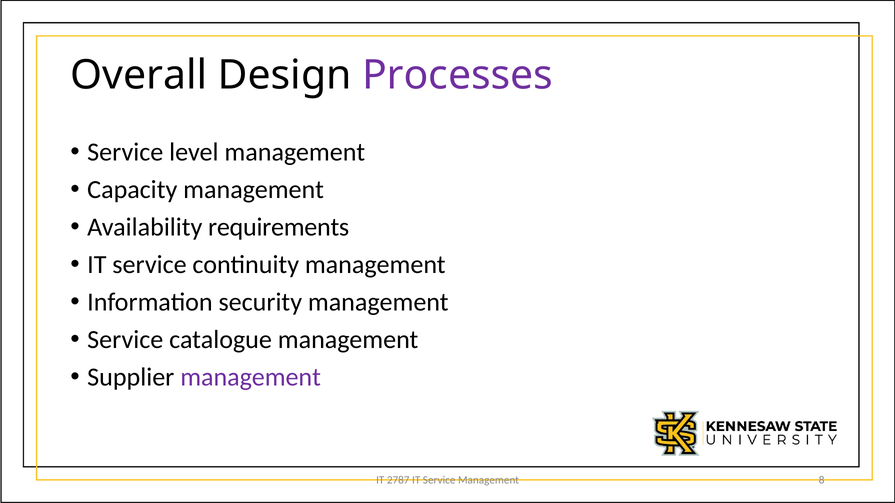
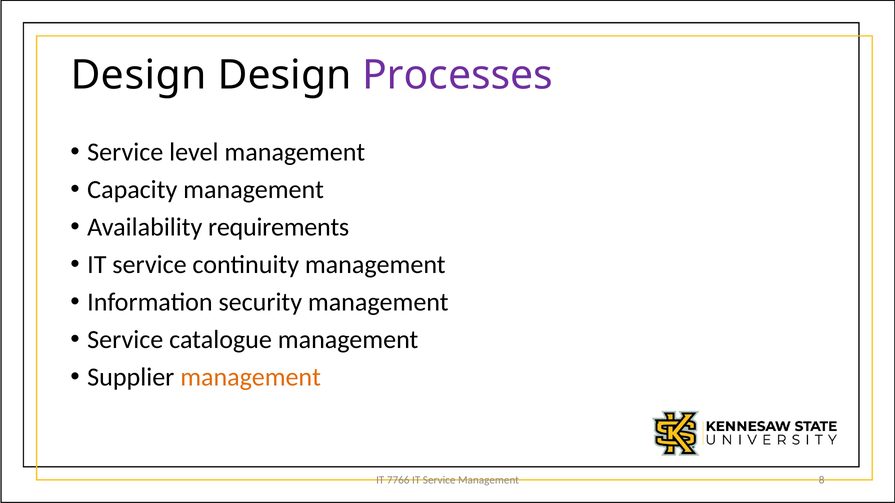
Overall: Overall -> Design (139, 75)
management colour: purple -> orange (251, 378)
2787: 2787 -> 7766 (398, 481)
